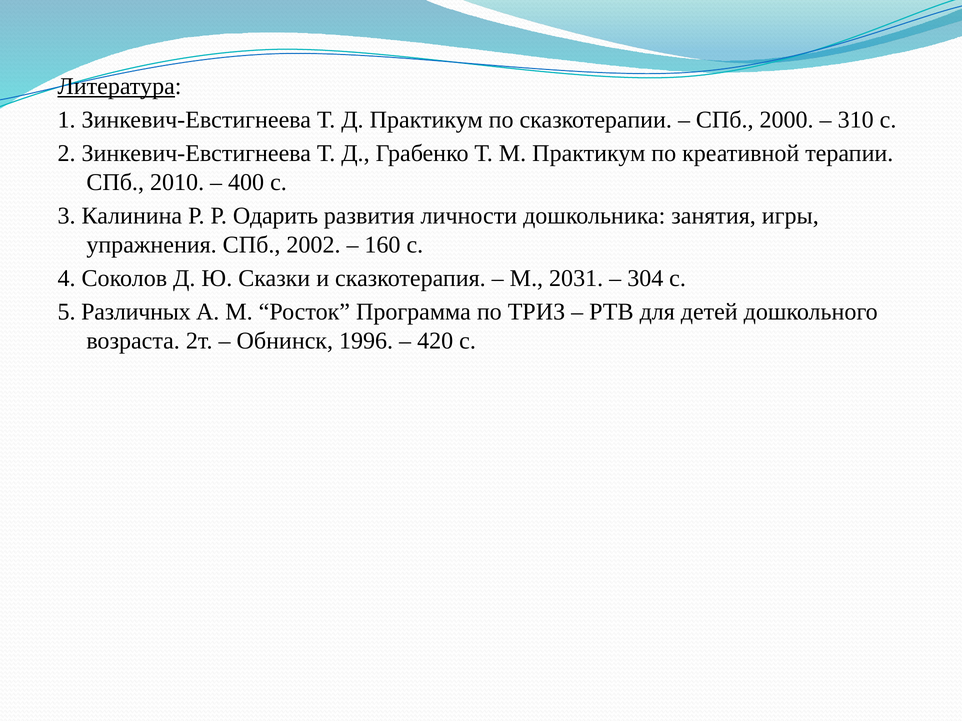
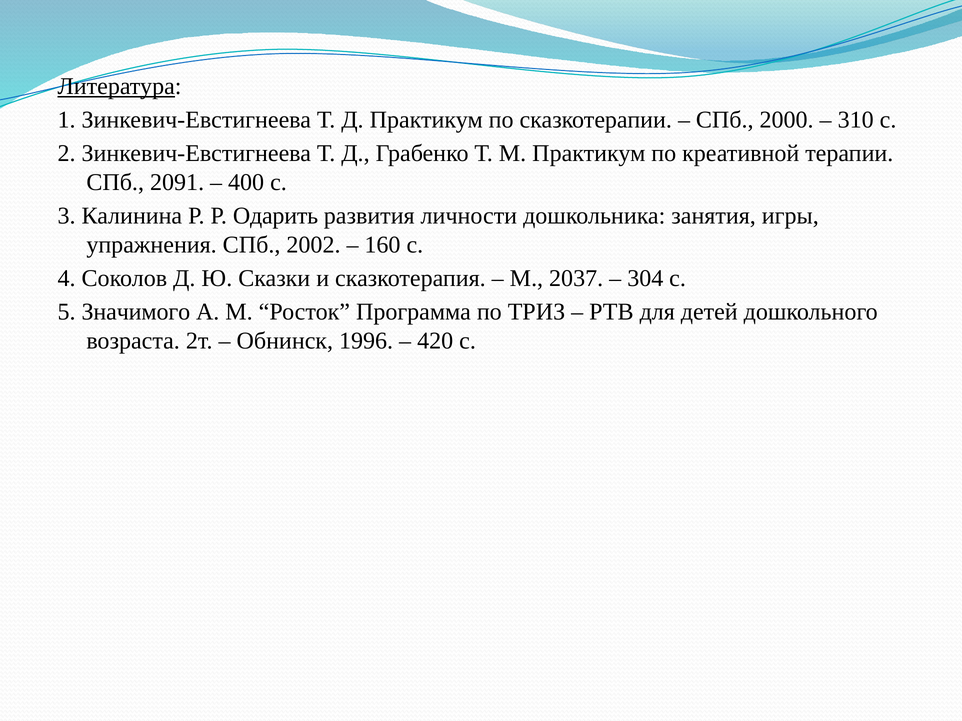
2010: 2010 -> 2091 (177, 182)
2031: 2031 -> 2037 (576, 279)
Различных: Различных -> Значимого (136, 312)
